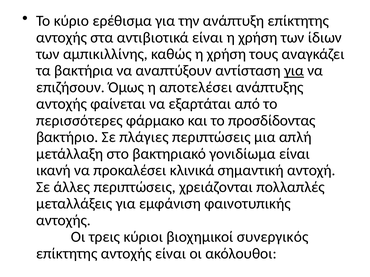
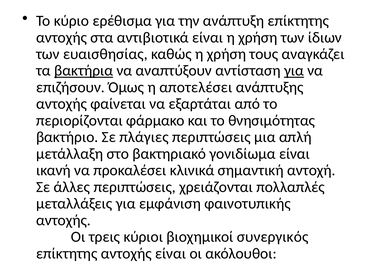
αμπικιλλίνης: αμπικιλλίνης -> ευαισθησίας (105, 54)
βακτήρια underline: none -> present (84, 71)
περισσότερες: περισσότερες -> περιορίζονται (79, 121)
προσδίδοντας: προσδίδοντας -> θνησιμότητας (272, 121)
